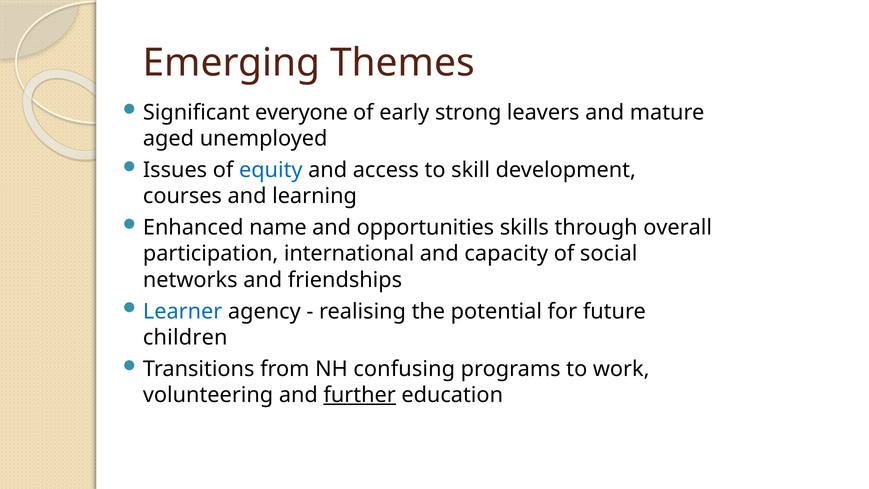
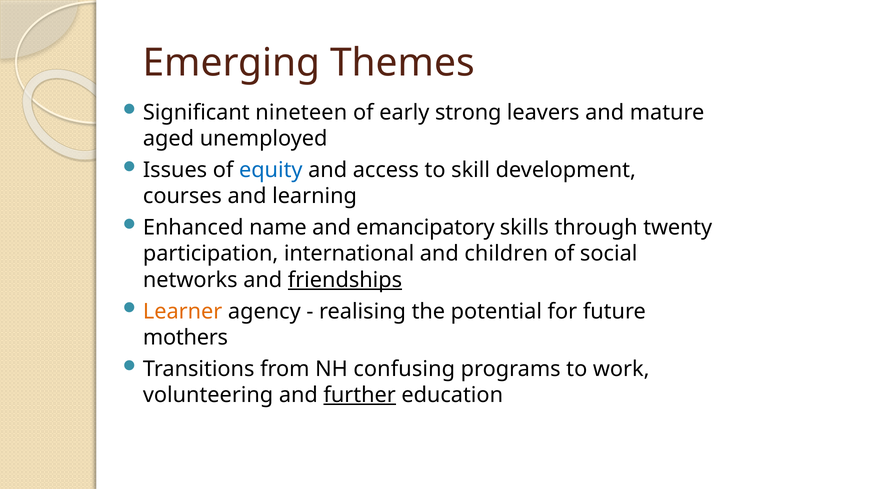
everyone: everyone -> nineteen (301, 112)
opportunities: opportunities -> emancipatory (425, 228)
overall: overall -> twenty (678, 228)
capacity: capacity -> children (506, 254)
friendships underline: none -> present (345, 280)
Learner colour: blue -> orange (183, 311)
children: children -> mothers (185, 337)
